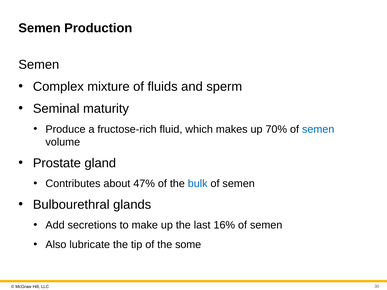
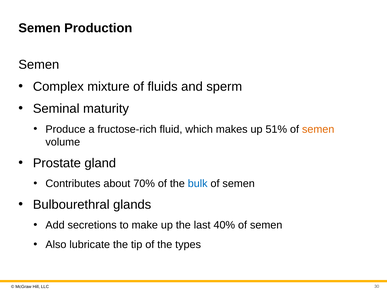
70%: 70% -> 51% (276, 129)
semen colour: blue -> orange (318, 129)
47%: 47% -> 70% (144, 184)
16%: 16% -> 40% (224, 225)
some: some -> types (188, 245)
